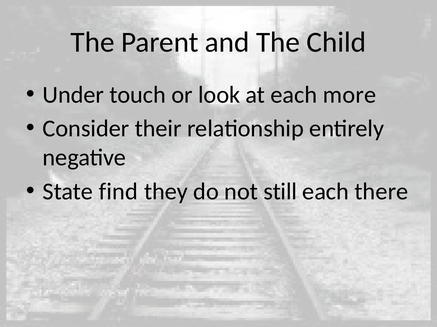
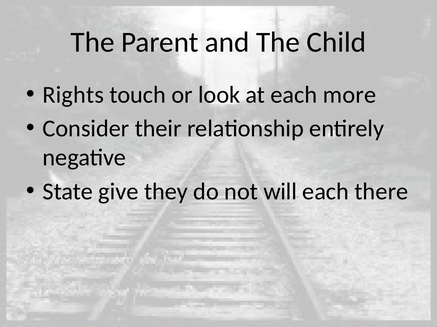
Under: Under -> Rights (73, 95)
find: find -> give (118, 192)
still: still -> will (280, 192)
